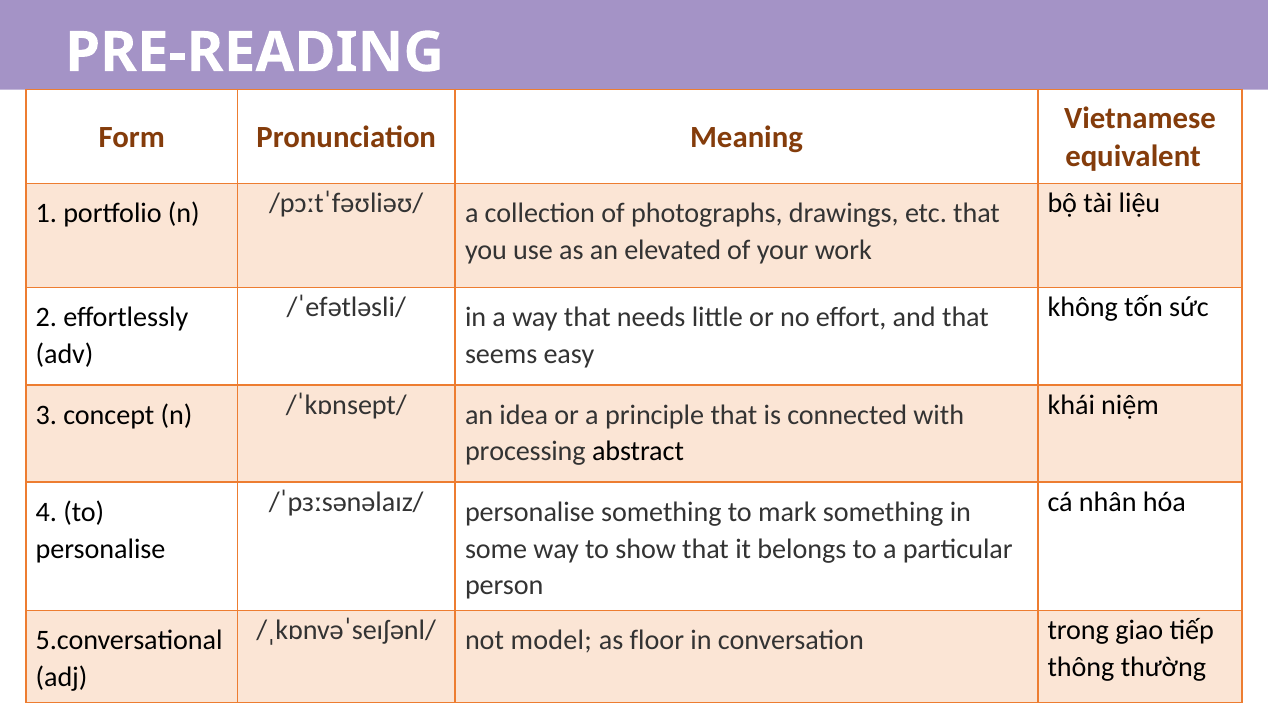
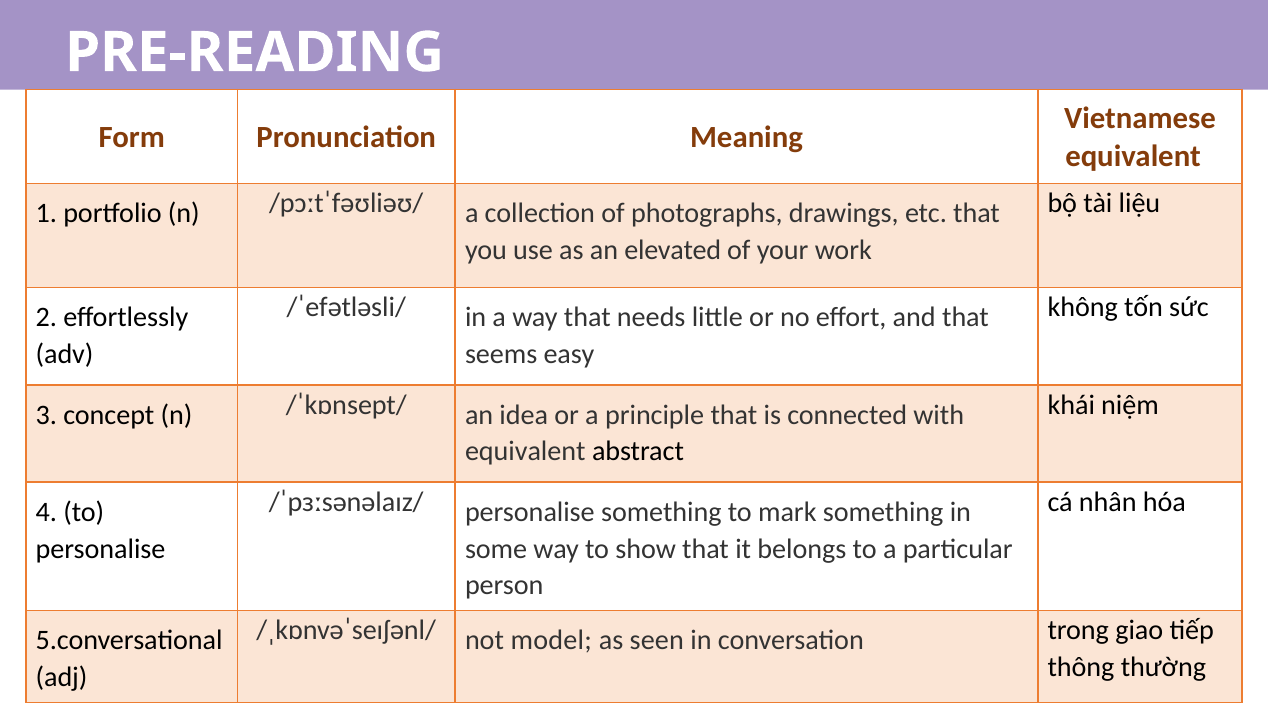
processing: processing -> equivalent (525, 452)
floor: floor -> seen (657, 641)
